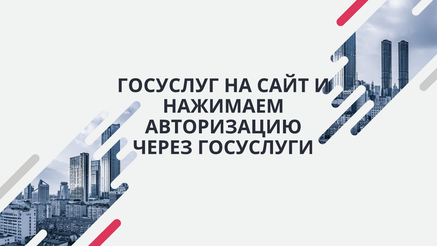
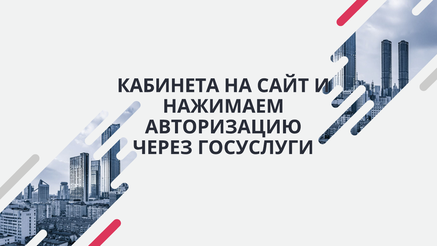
ГОСУСЛУГ: ГОСУСЛУГ -> КАБИНЕТА (168, 86)
